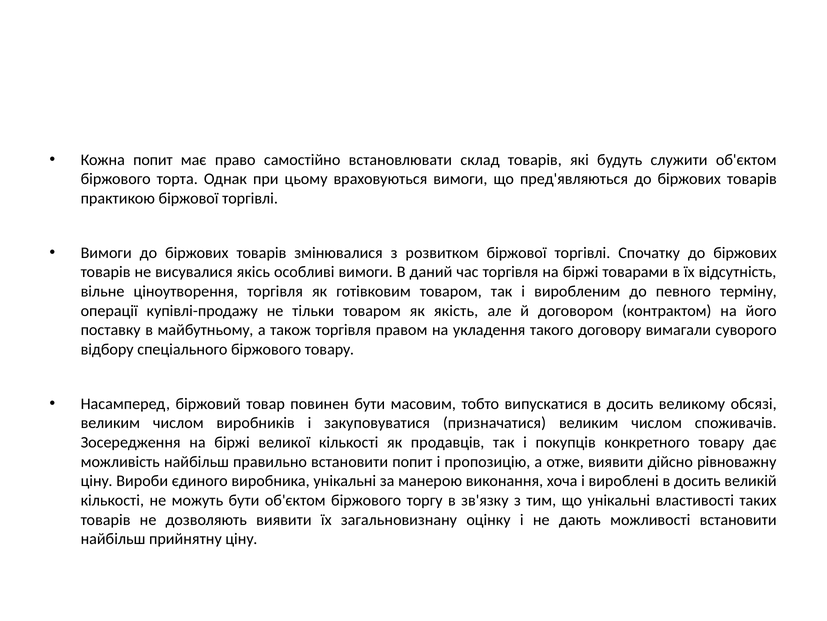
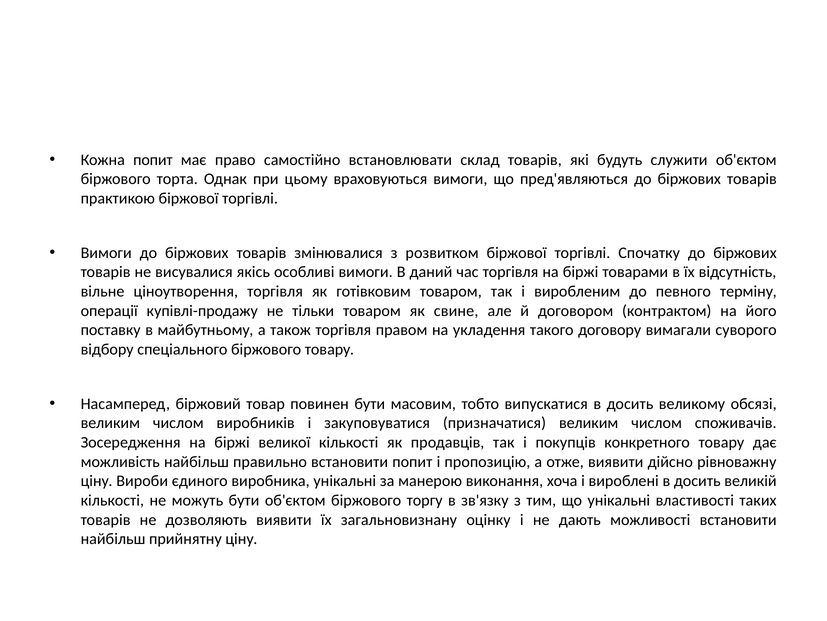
якість: якість -> свине (456, 310)
